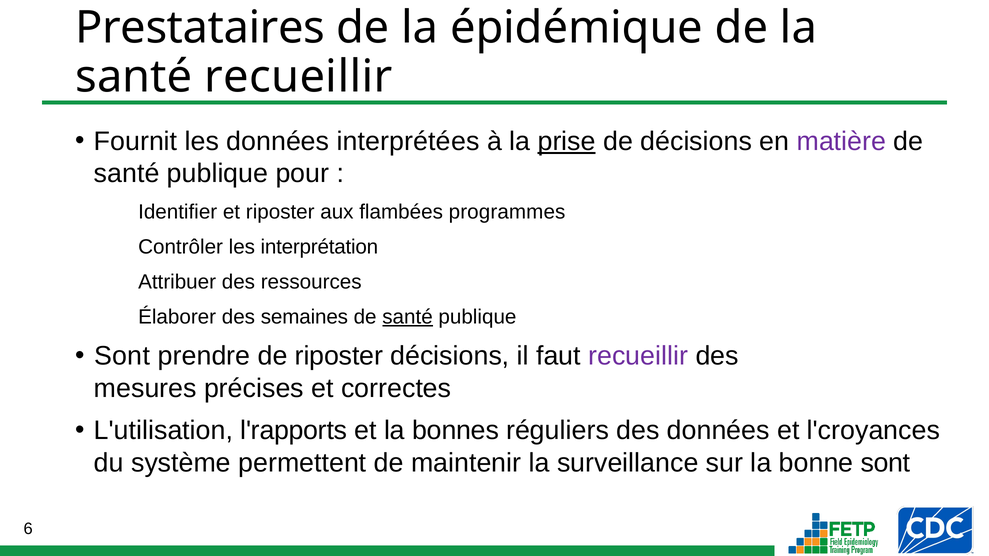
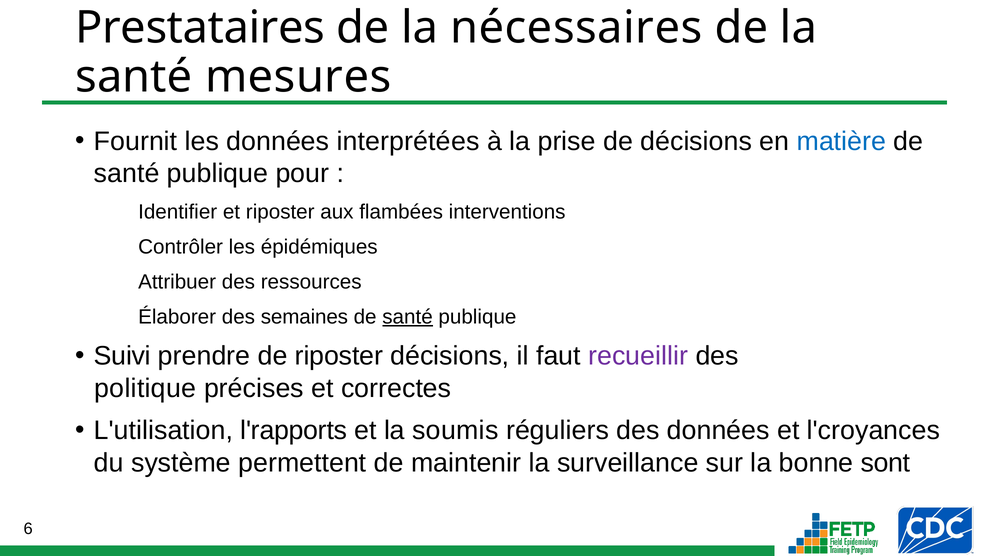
épidémique: épidémique -> nécessaires (576, 28)
santé recueillir: recueillir -> mesures (298, 77)
prise underline: present -> none (567, 142)
matière colour: purple -> blue (841, 142)
programmes: programmes -> interventions (507, 212)
interprétation: interprétation -> épidémiques (319, 247)
Sont: Sont -> Suivi (122, 356)
mesures: mesures -> politique (145, 388)
bonnes: bonnes -> soumis (455, 431)
